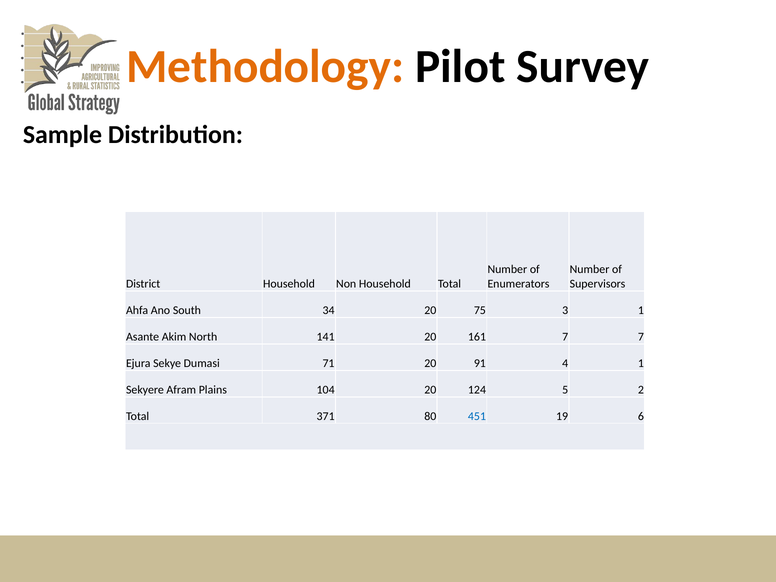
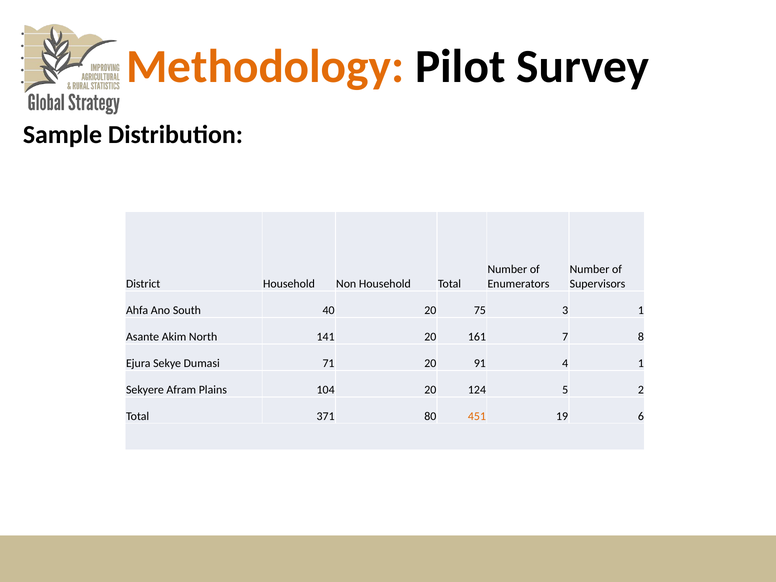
34: 34 -> 40 (329, 310)
7 7: 7 -> 8 (641, 337)
451 colour: blue -> orange (477, 416)
